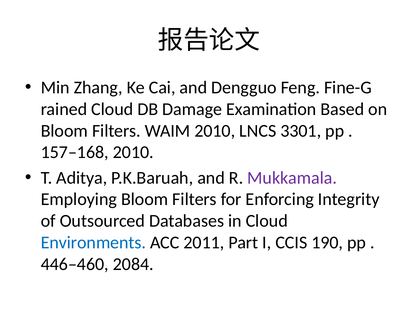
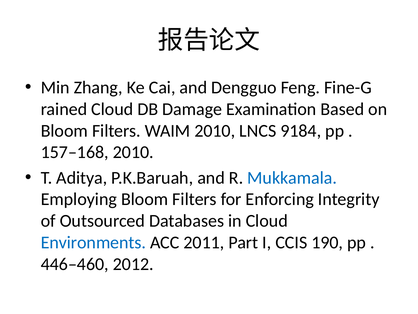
3301: 3301 -> 9184 (301, 131)
Mukkamala colour: purple -> blue (292, 177)
2084: 2084 -> 2012 (133, 264)
